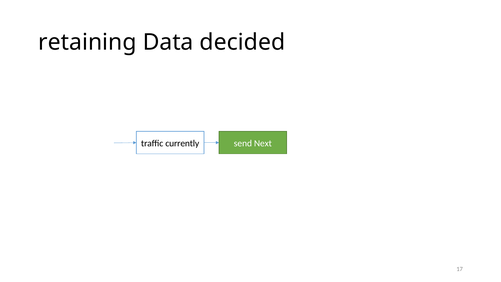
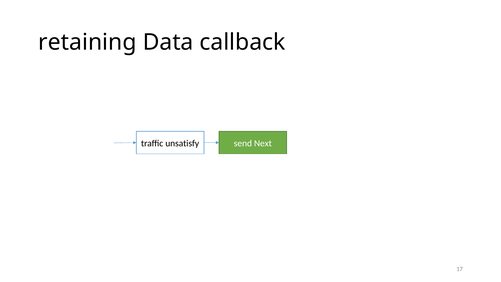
decided: decided -> callback (243, 42)
currently: currently -> unsatisfy (182, 143)
